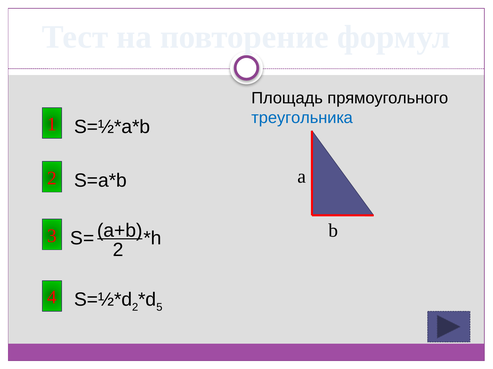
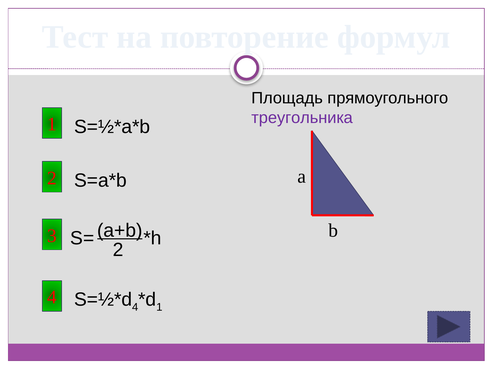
треугольника colour: blue -> purple (302, 118)
2: 2 -> 4 (135, 308)
5: 5 -> 1 (159, 308)
